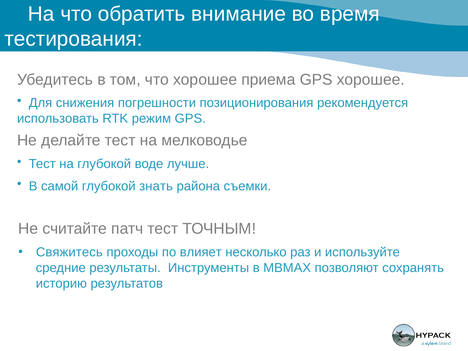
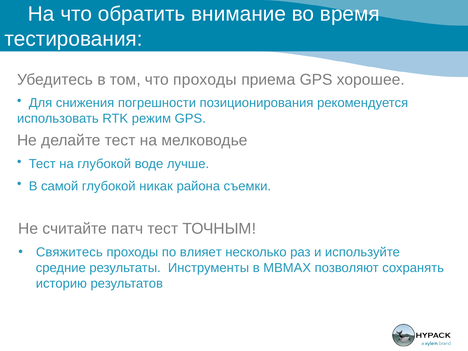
что хорошее: хорошее -> проходы (205, 80)
знать: знать -> никак (156, 186)
